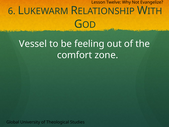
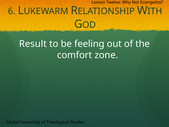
Vessel: Vessel -> Result (33, 44)
